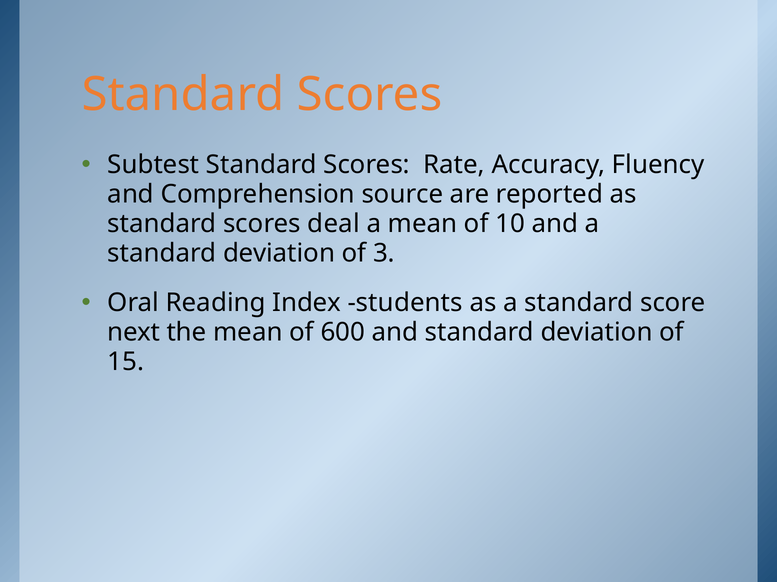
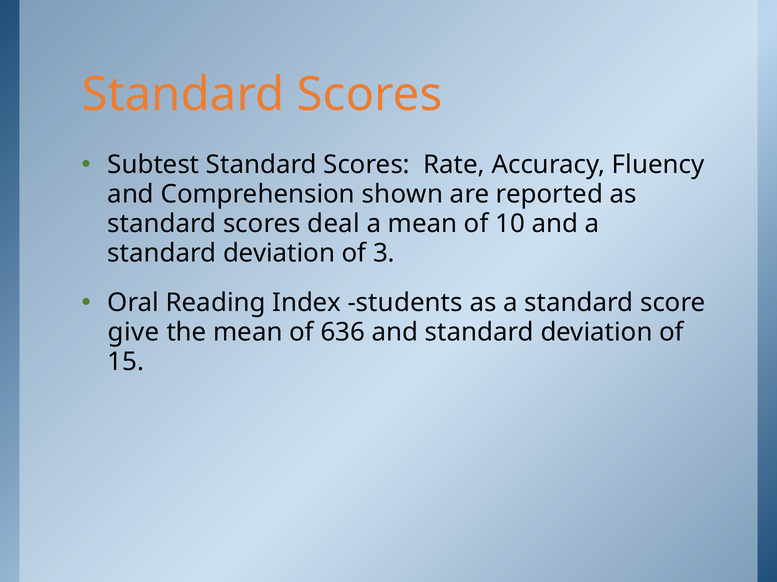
source: source -> shown (402, 194)
next: next -> give (134, 333)
600: 600 -> 636 (343, 333)
